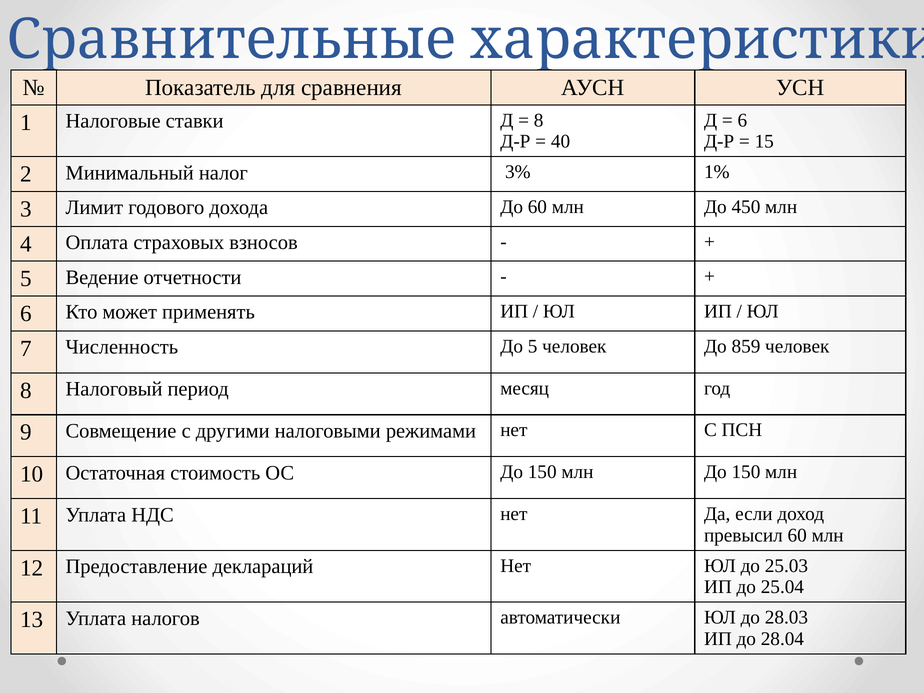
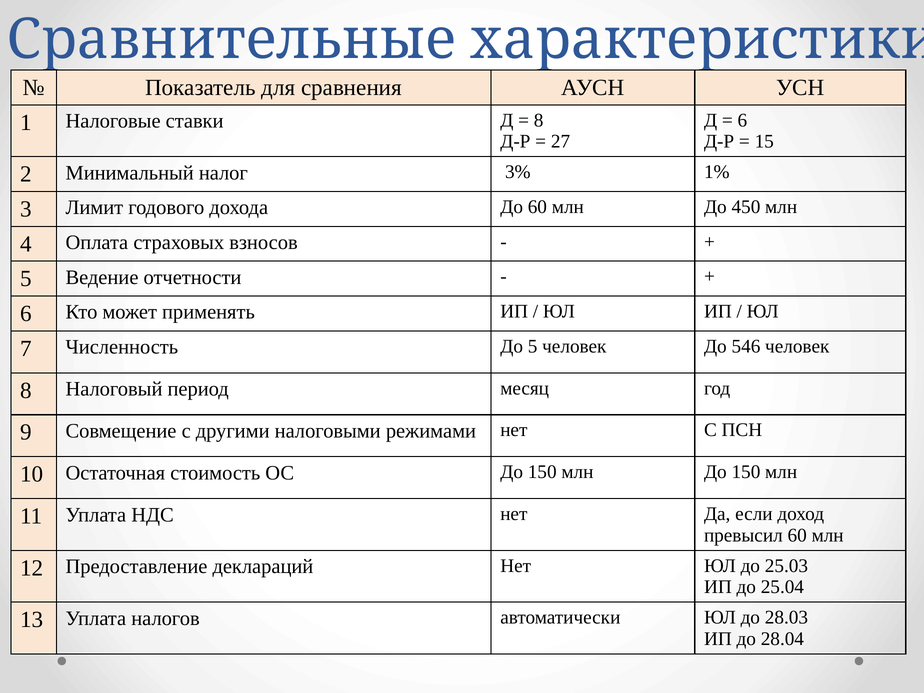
40: 40 -> 27 (561, 141)
859: 859 -> 546 (746, 346)
